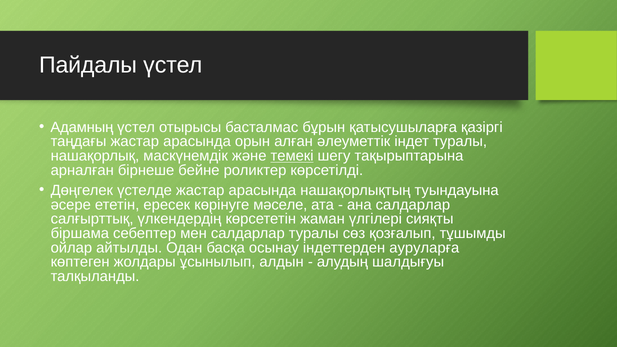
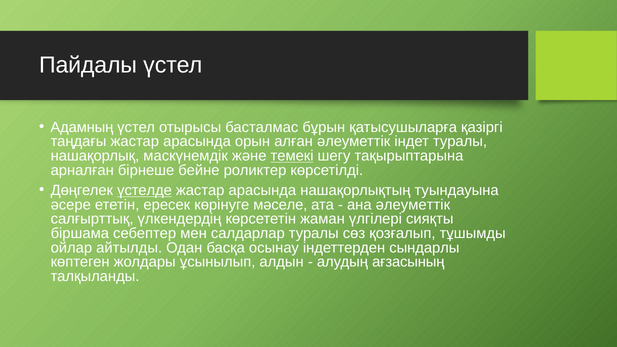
үстелде underline: none -> present (145, 190)
ана салдарлар: салдарлар -> әлеуметтік (413, 205)
ауруларға: ауруларға -> сындарлы (424, 248)
шалдығуы: шалдығуы -> ағзасының (408, 262)
